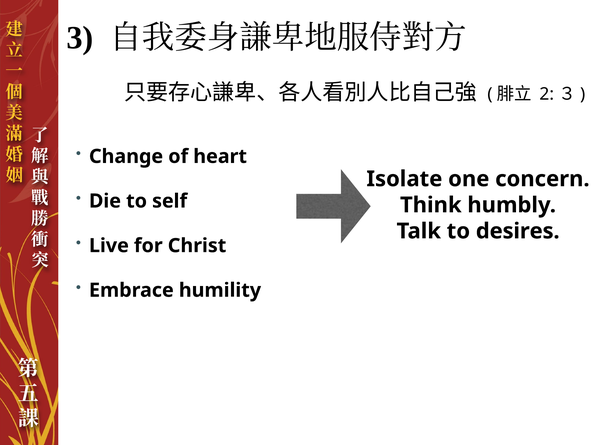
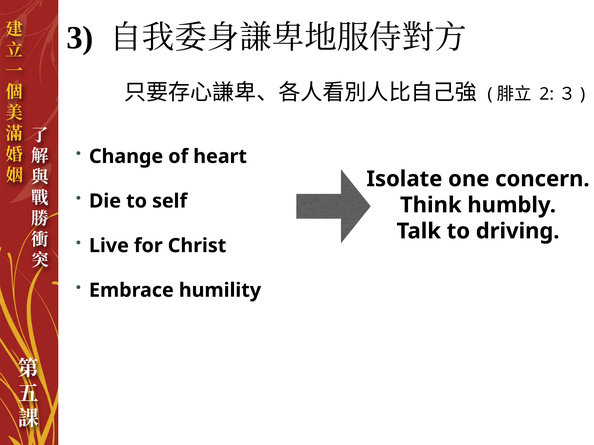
desires: desires -> driving (518, 231)
